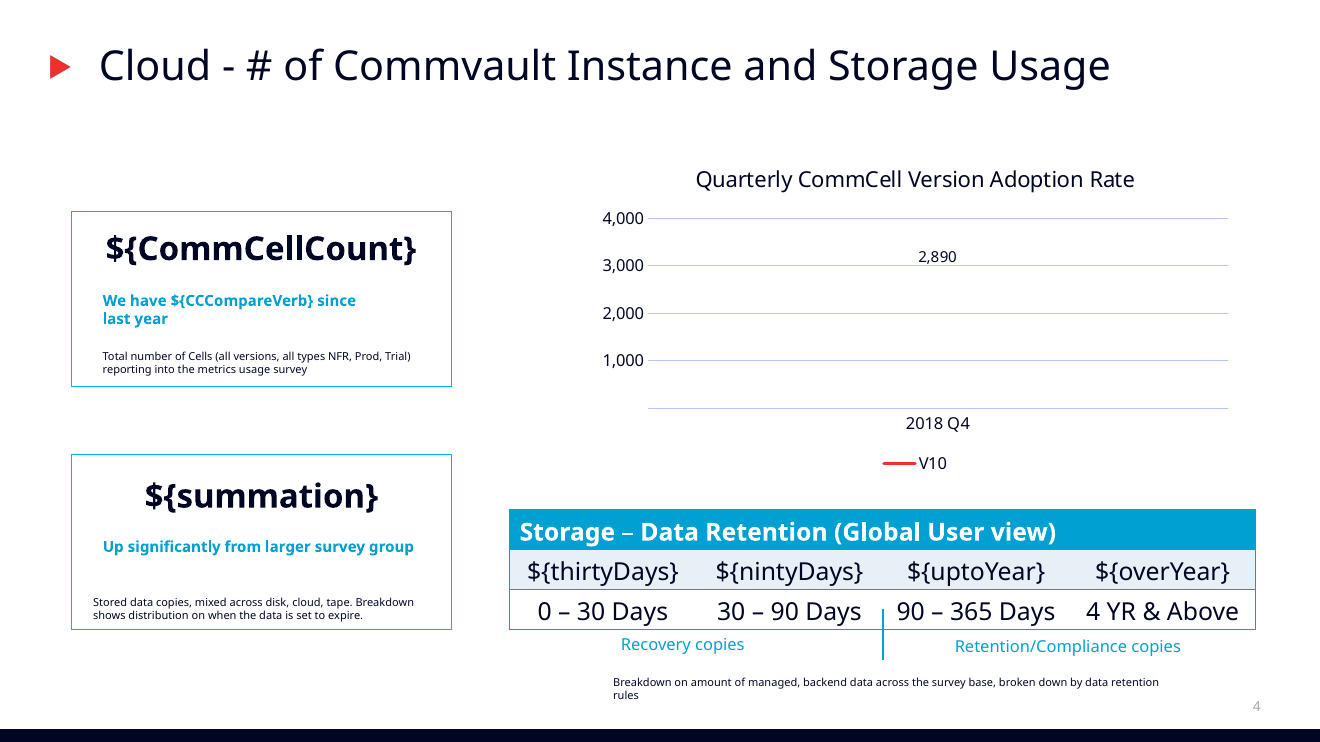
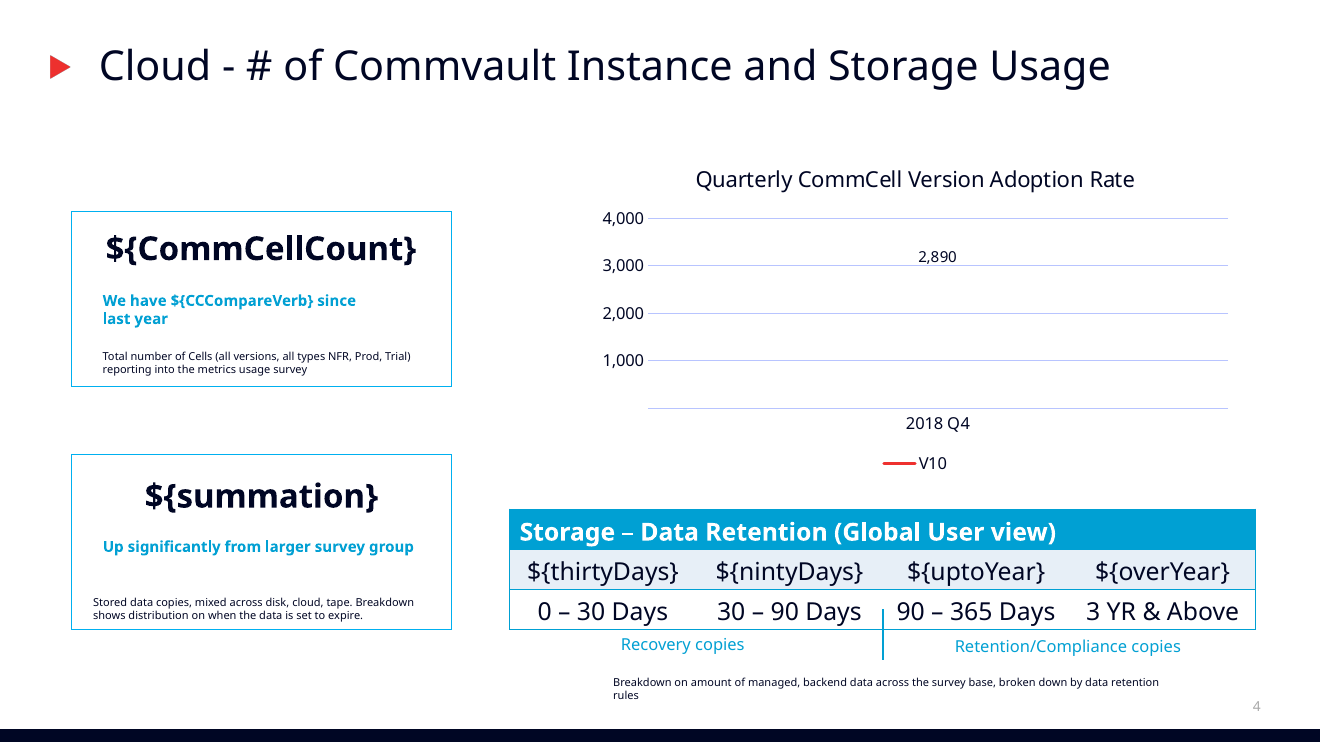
Days 4: 4 -> 3 (1093, 613)
